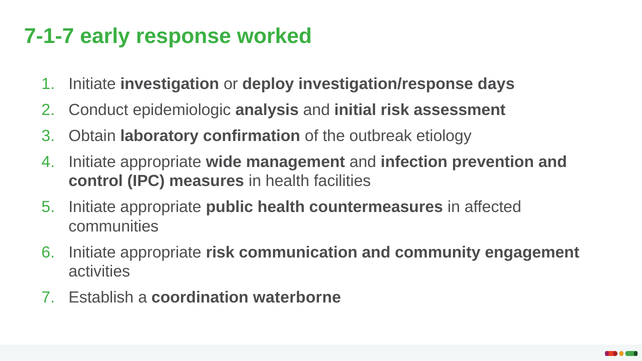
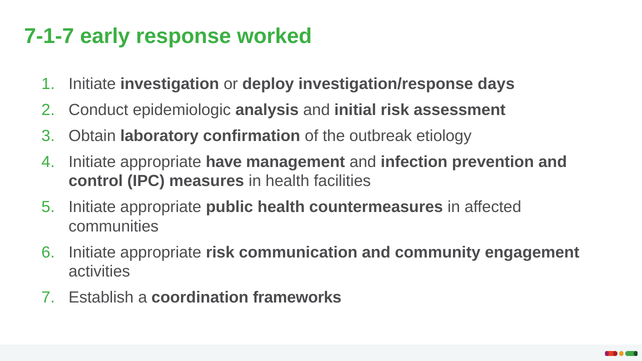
wide: wide -> have (224, 162)
waterborne: waterborne -> frameworks (297, 298)
